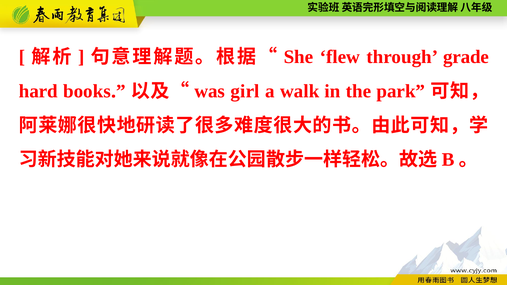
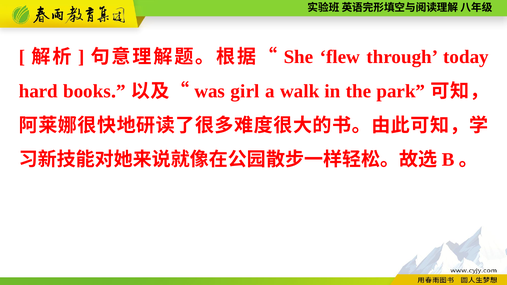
grade: grade -> today (466, 57)
